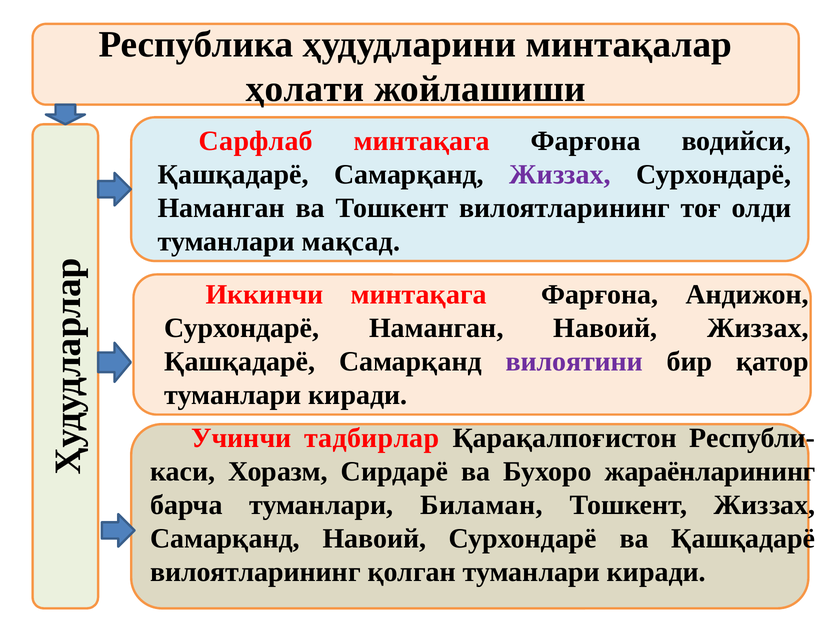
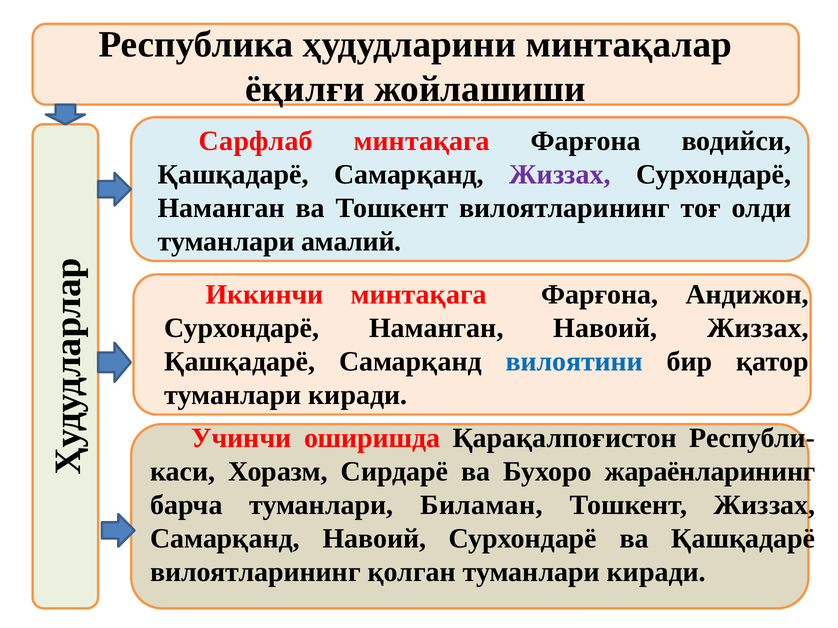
ҳолати: ҳолати -> ёқилғи (305, 89)
мақсад: мақсад -> амалий (351, 242)
вилоятини colour: purple -> blue (574, 362)
тадбирлар: тадбирлар -> оширишда (372, 438)
